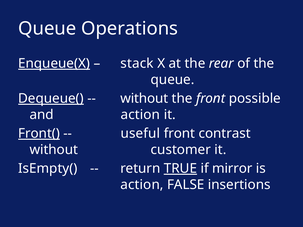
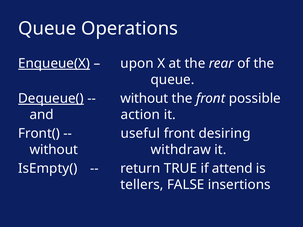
stack: stack -> upon (137, 64)
Front( underline: present -> none (39, 134)
contrast: contrast -> desiring (225, 134)
customer: customer -> withdraw (181, 150)
TRUE underline: present -> none (180, 169)
mirror: mirror -> attend (232, 169)
action: action -> tellers (142, 185)
